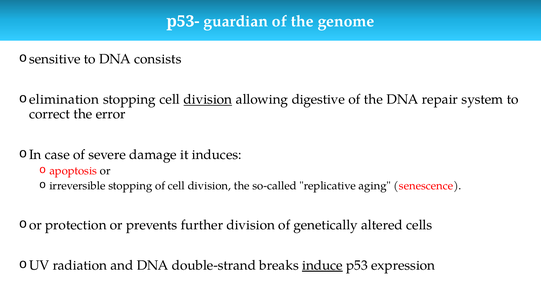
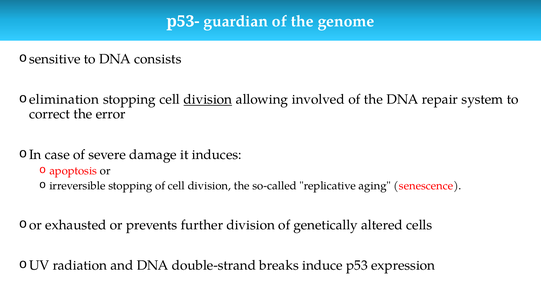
digestive: digestive -> involved (318, 100)
protection: protection -> exhausted (76, 225)
induce underline: present -> none (322, 266)
